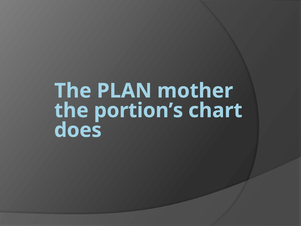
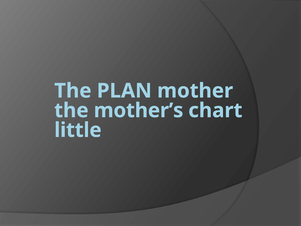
portion’s: portion’s -> mother’s (139, 110)
does: does -> little (78, 130)
